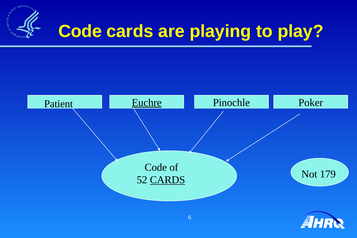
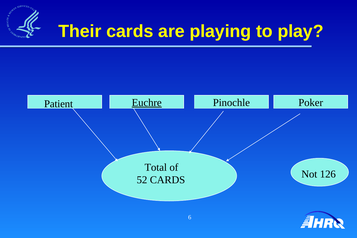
Code: Code -> Their (80, 31)
Code: Code -> Total (156, 167)
179: 179 -> 126 (328, 174)
CARDS underline: present -> none (168, 180)
